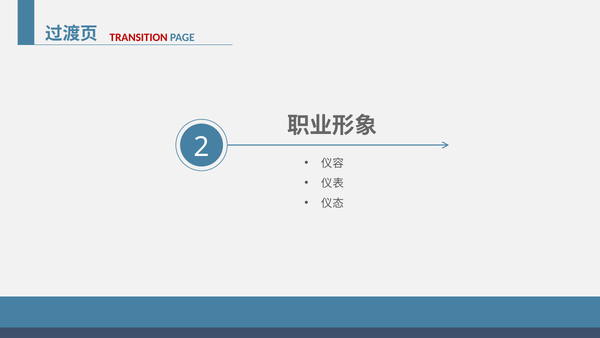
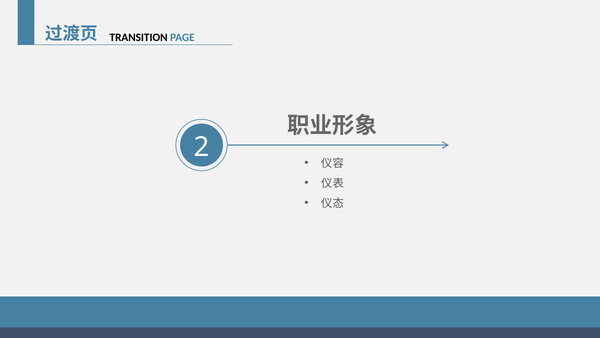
TRANSITION colour: red -> black (139, 37)
